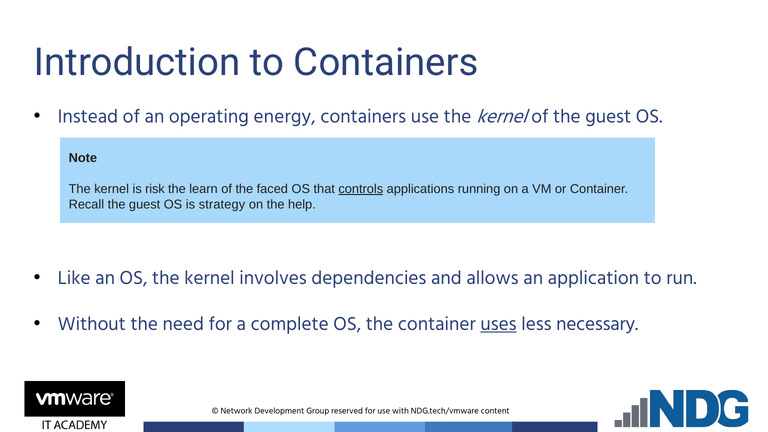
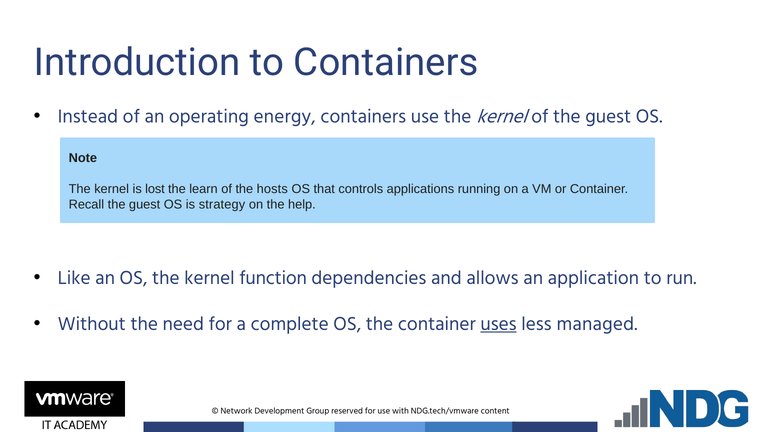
risk: risk -> lost (155, 189)
faced: faced -> hosts (272, 189)
controls underline: present -> none (361, 189)
involves: involves -> function (273, 278)
necessary: necessary -> managed (597, 324)
